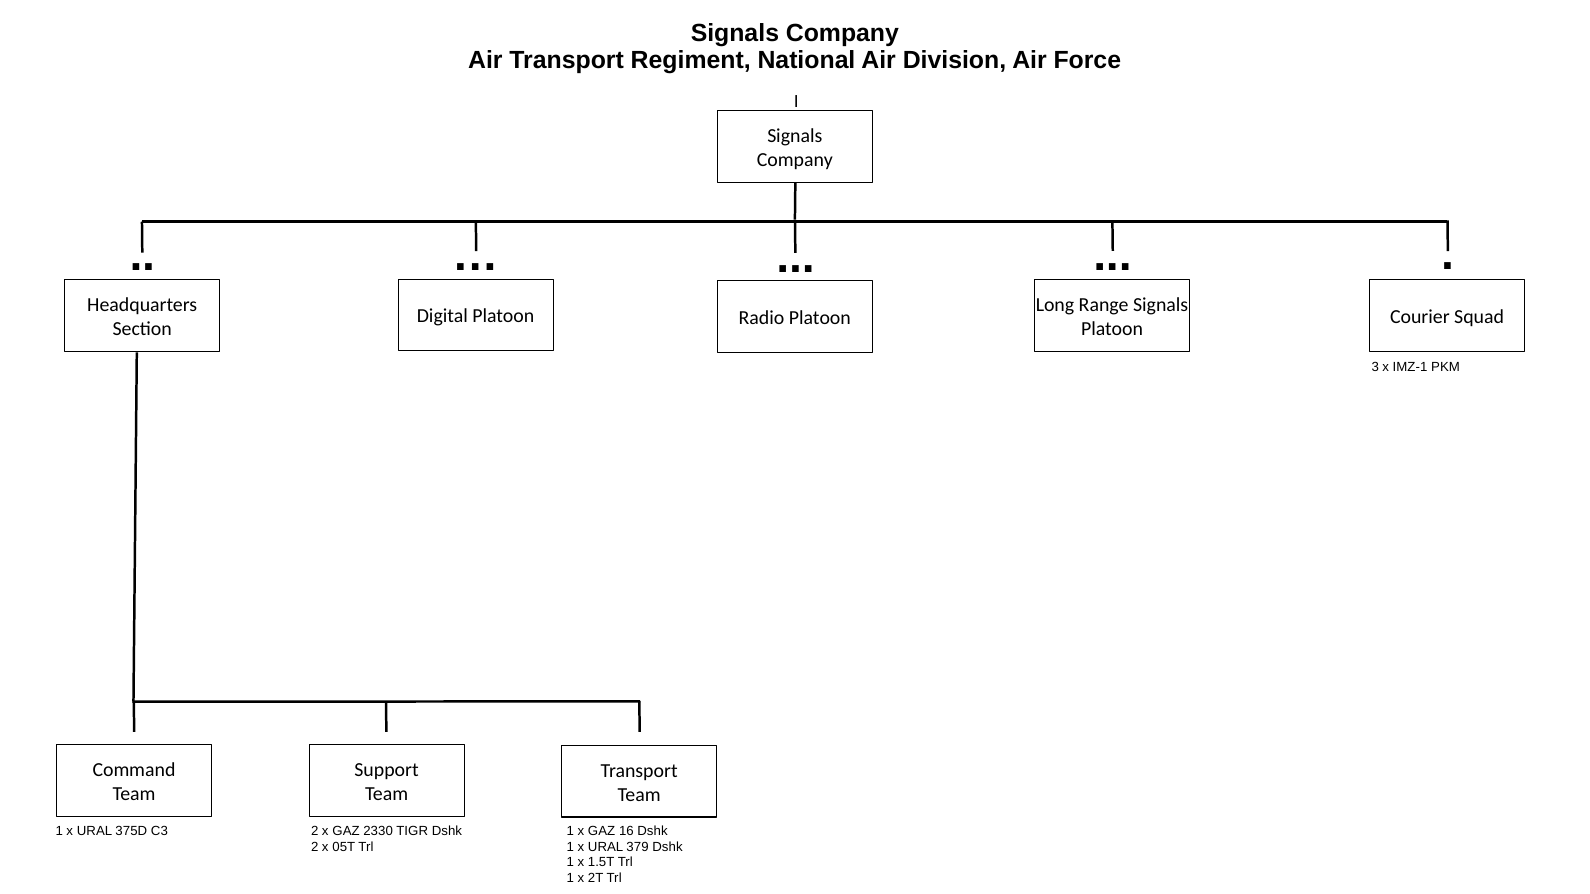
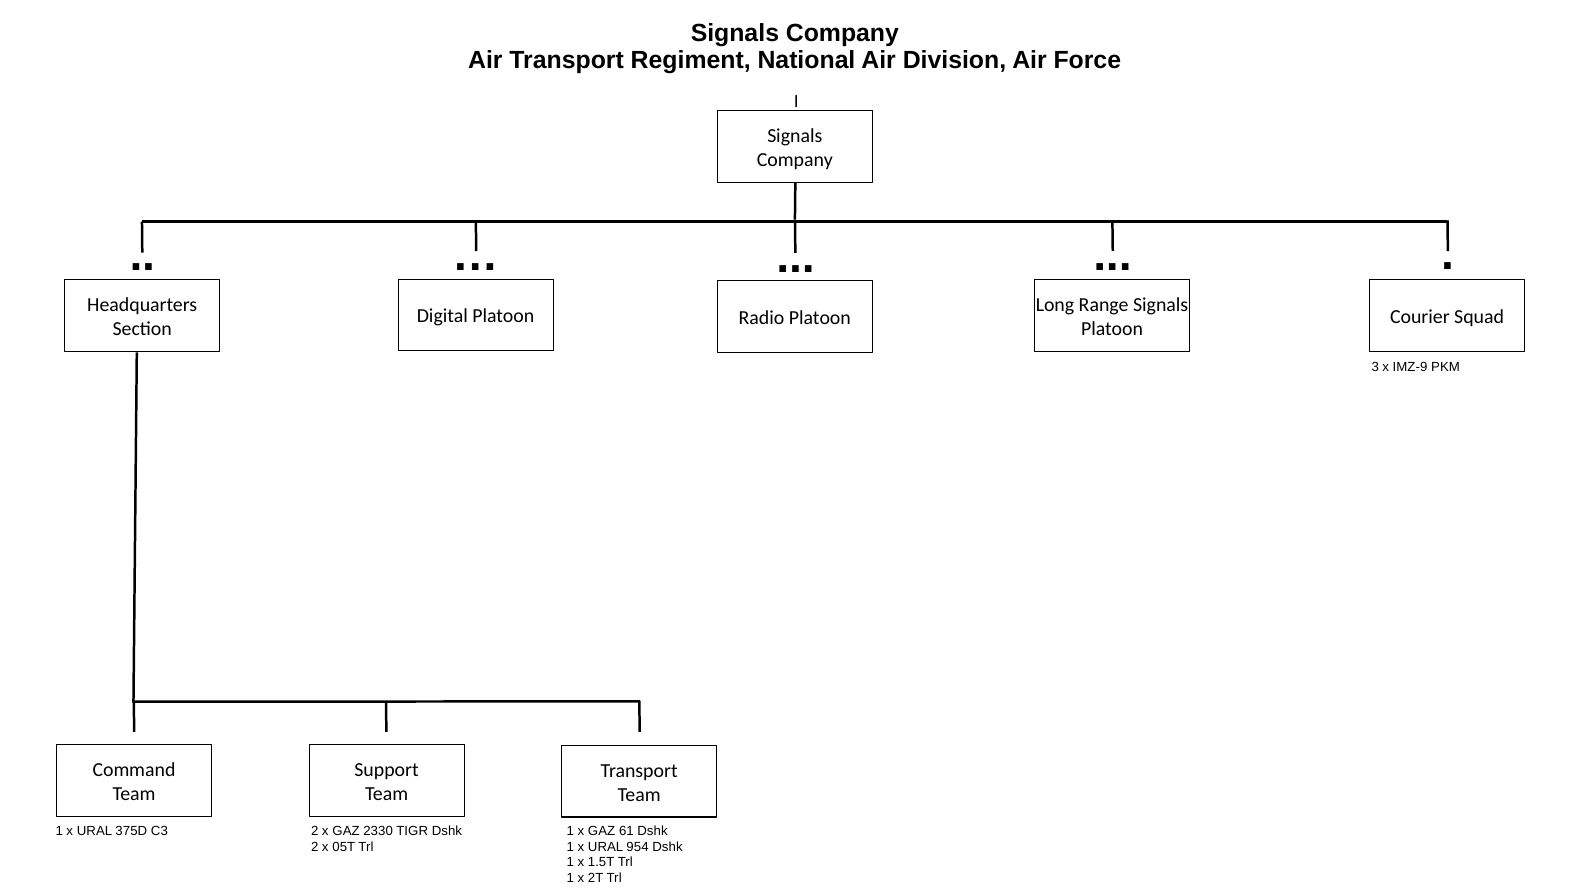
IMZ-1: IMZ-1 -> IMZ-9 (1410, 367)
16: 16 -> 61 (626, 831)
379: 379 -> 954 (638, 847)
